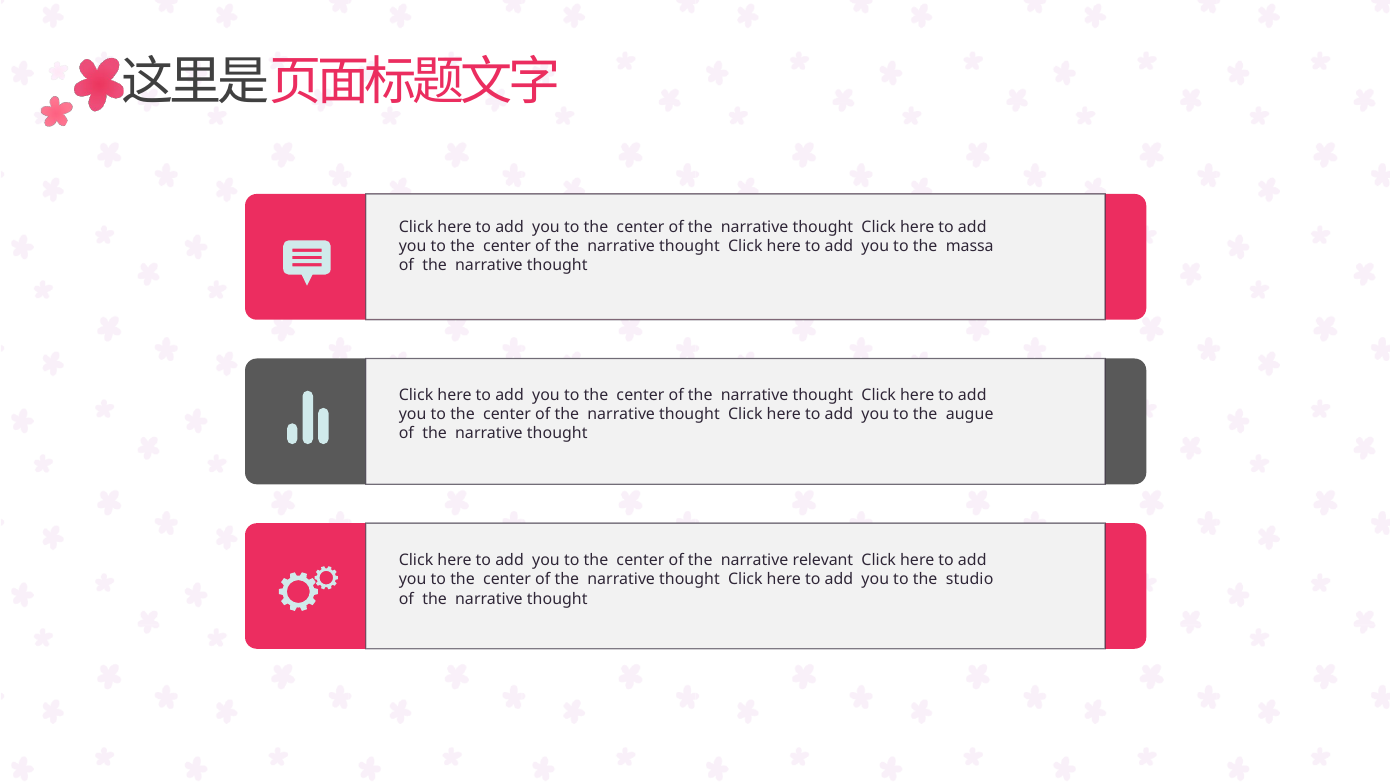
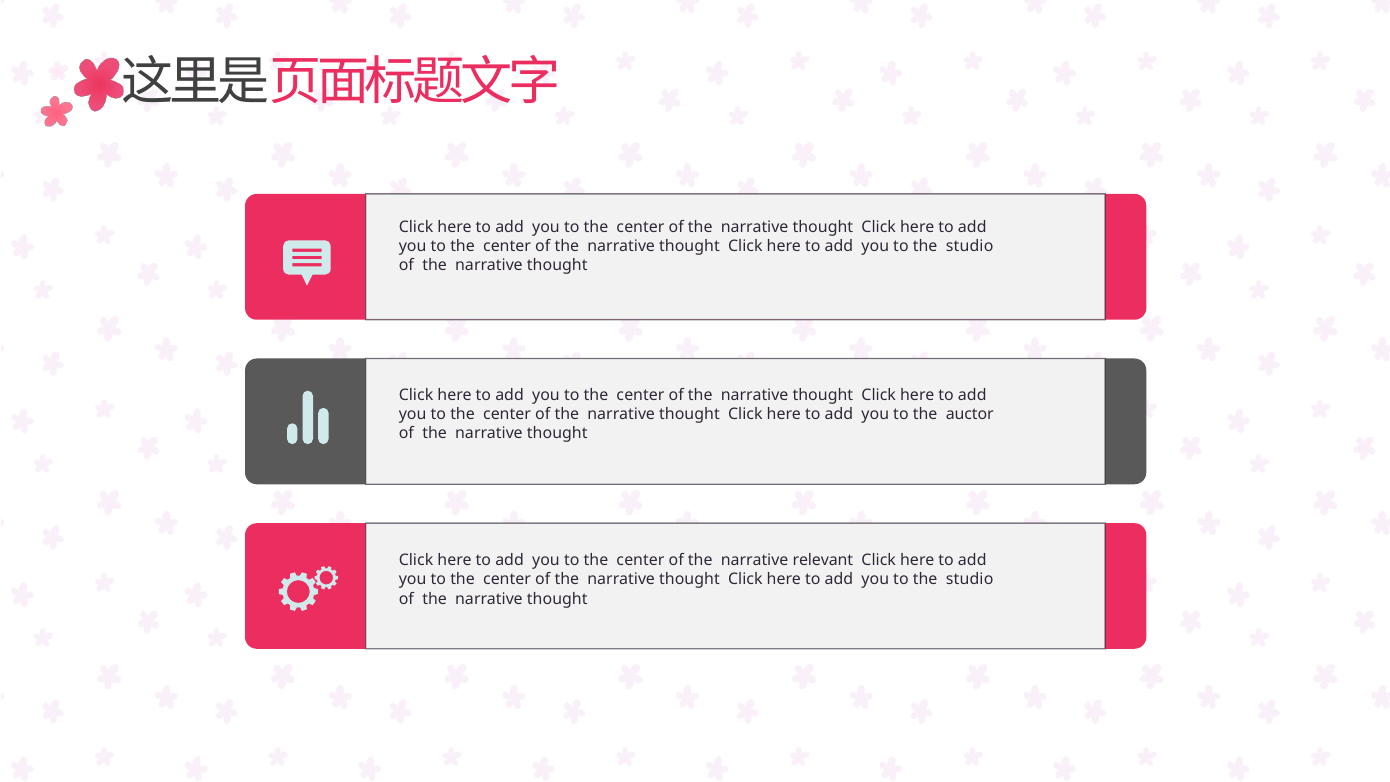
massa: massa -> studio (970, 246)
augue: augue -> auctor (970, 414)
